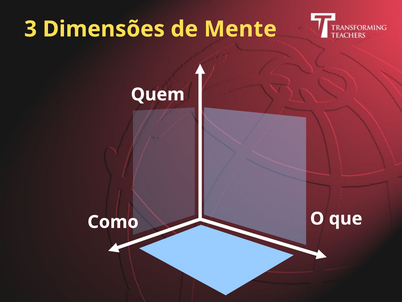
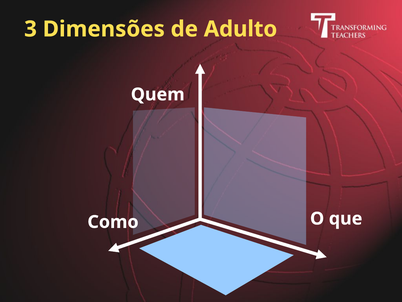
Mente: Mente -> Adulto (241, 29)
